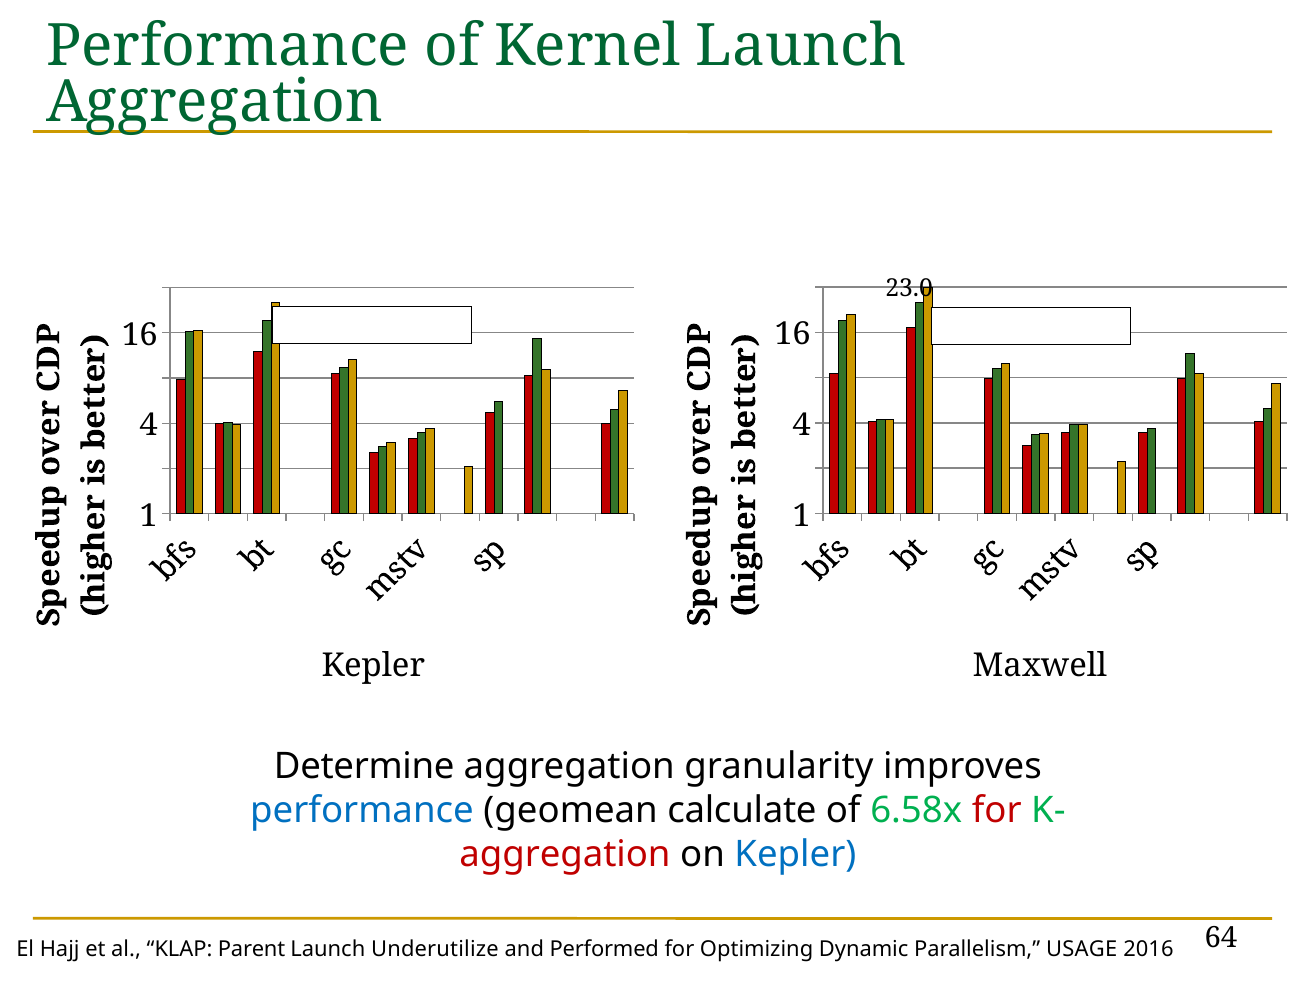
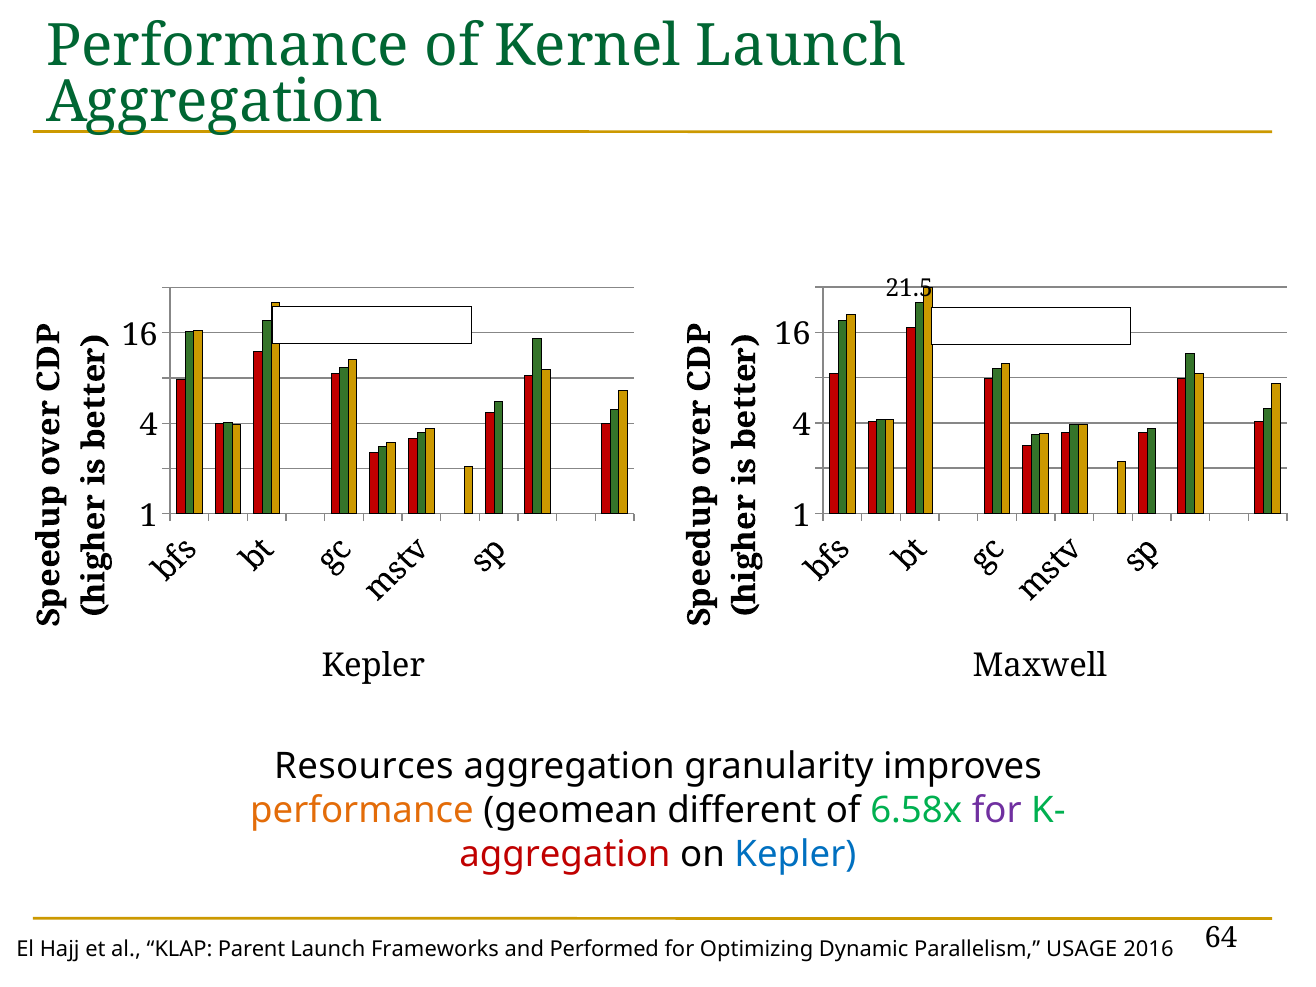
23.0: 23.0 -> 21.5 (909, 289)
Determine: Determine -> Resources (364, 766)
performance colour: blue -> orange (362, 810)
calculate: calculate -> different (742, 810)
for colour: red -> purple (997, 810)
Underutilize: Underutilize -> Frameworks (435, 949)
